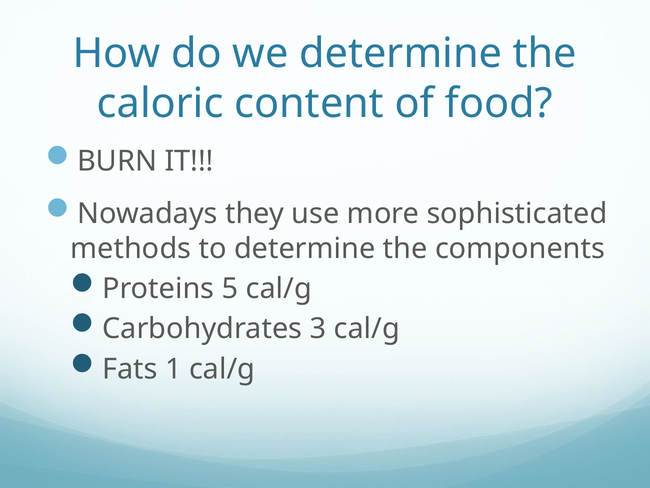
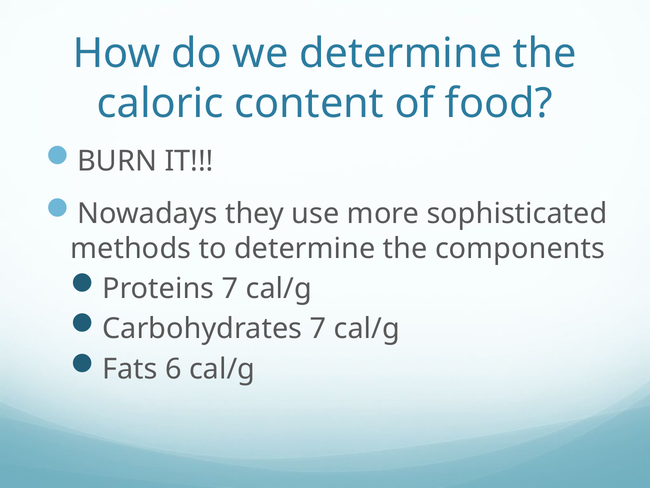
Proteins 5: 5 -> 7 (230, 288)
Carbohydrates 3: 3 -> 7 (318, 329)
1: 1 -> 6 (173, 369)
